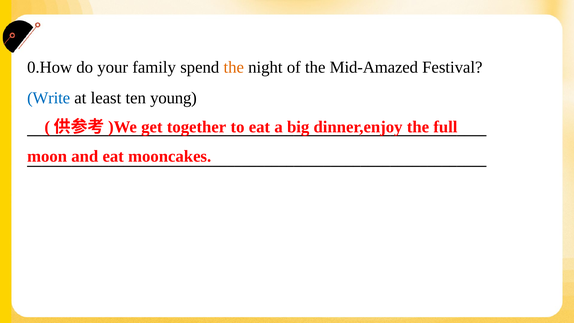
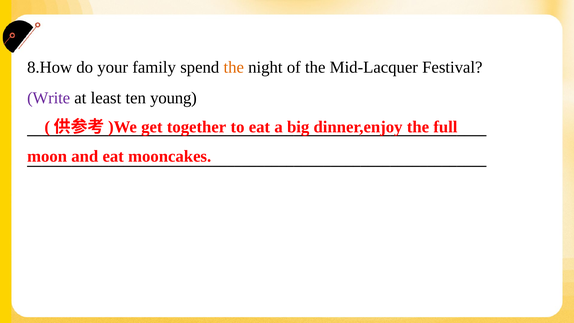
0.How: 0.How -> 8.How (50, 67)
Mid-Amazed: Mid-Amazed -> Mid-Lacquer (374, 67)
Write colour: blue -> purple (49, 98)
